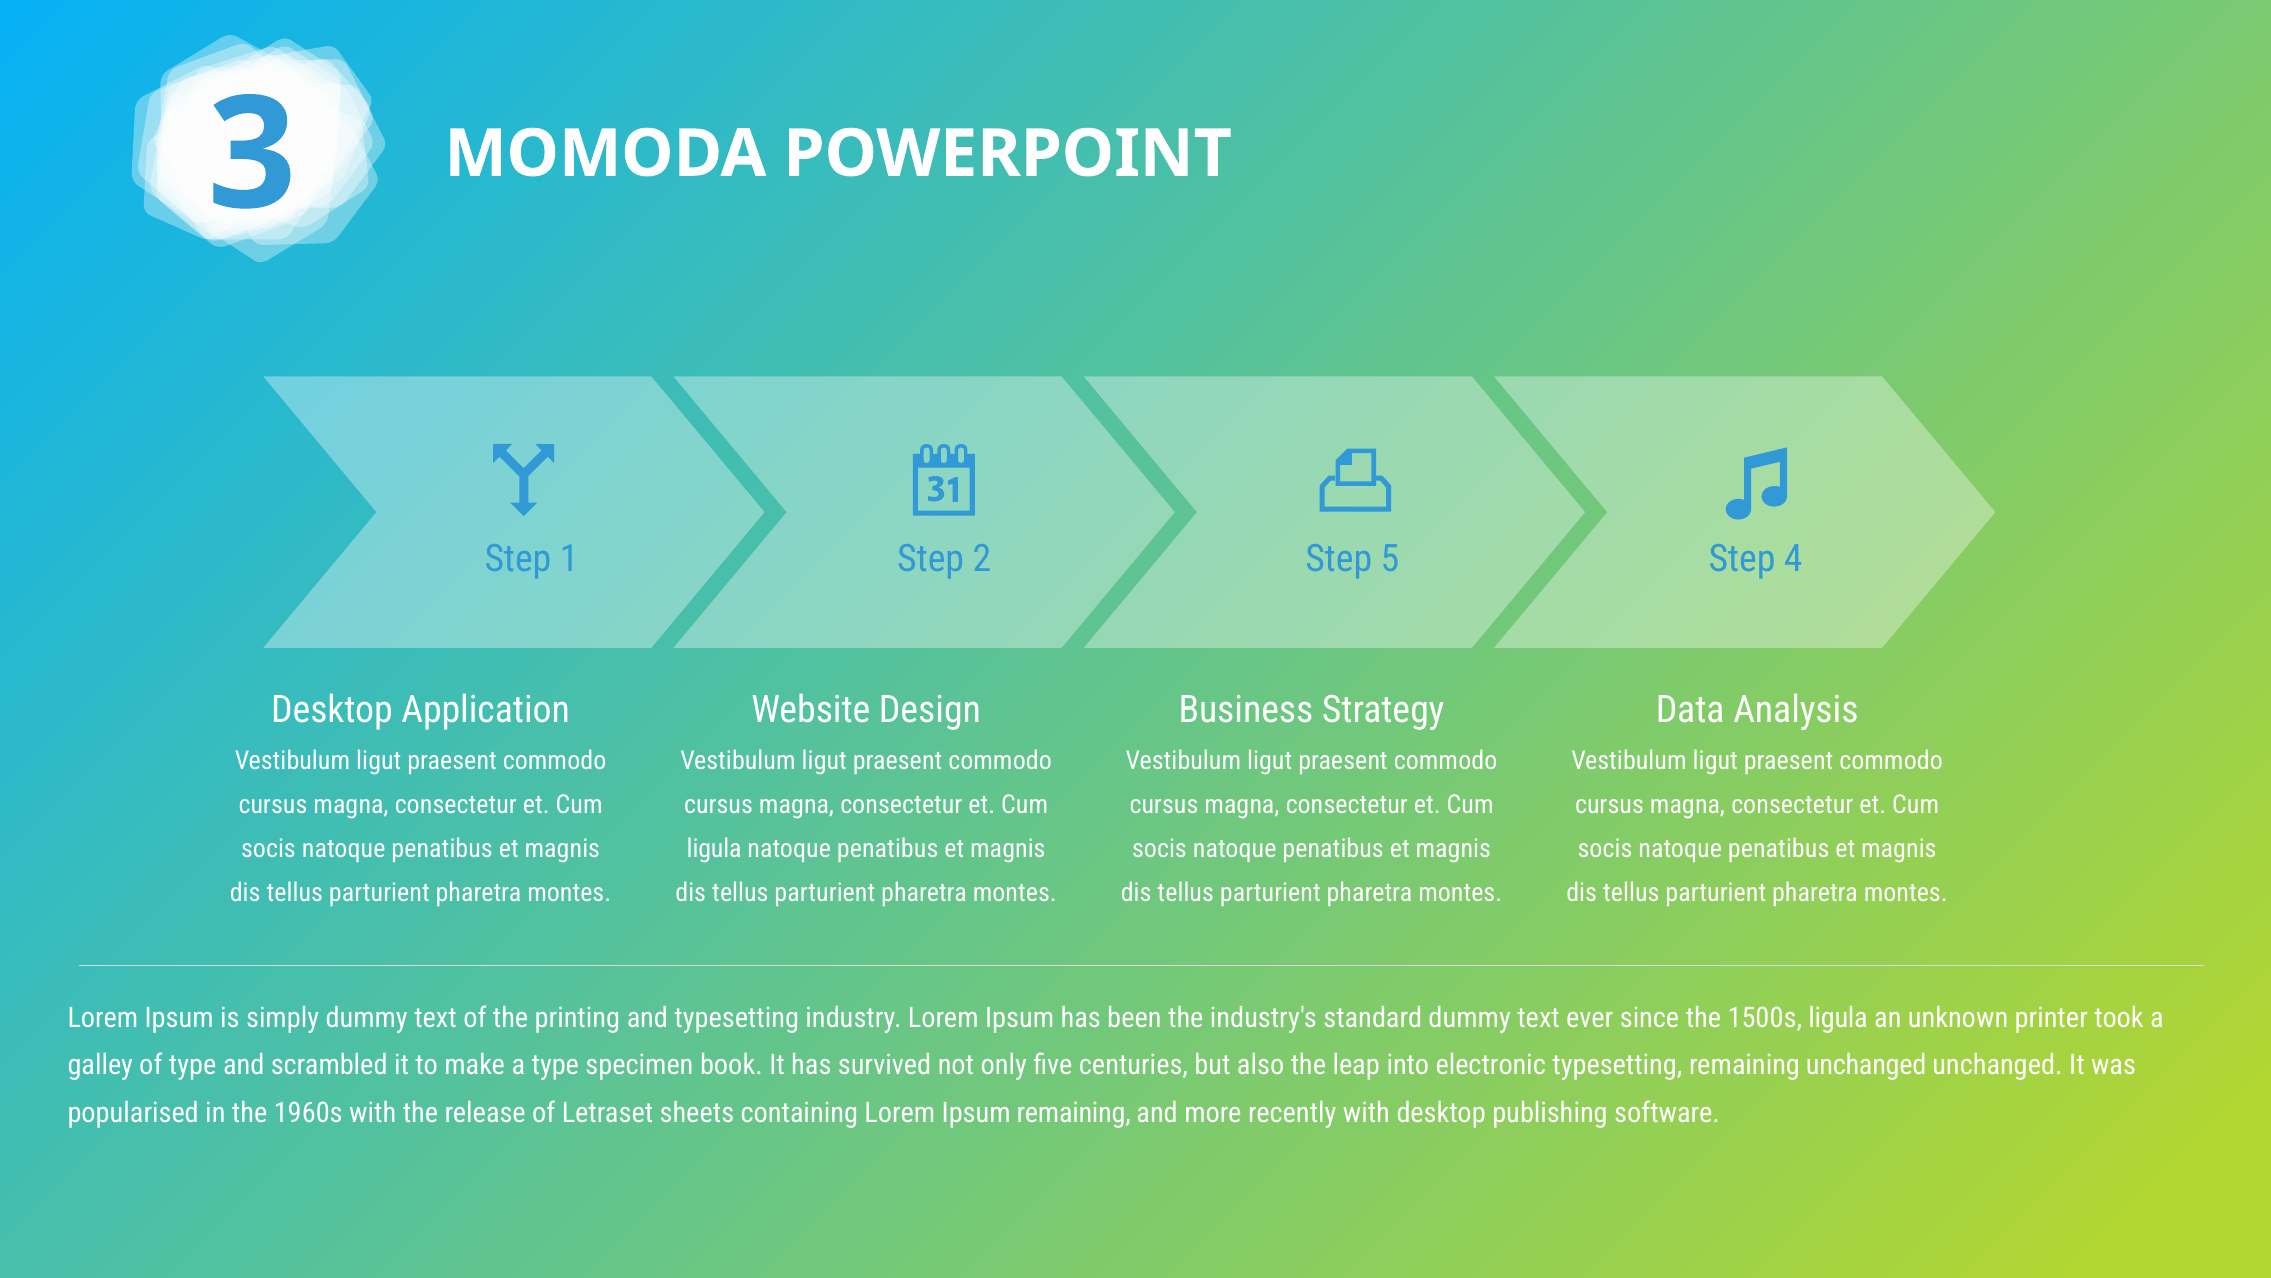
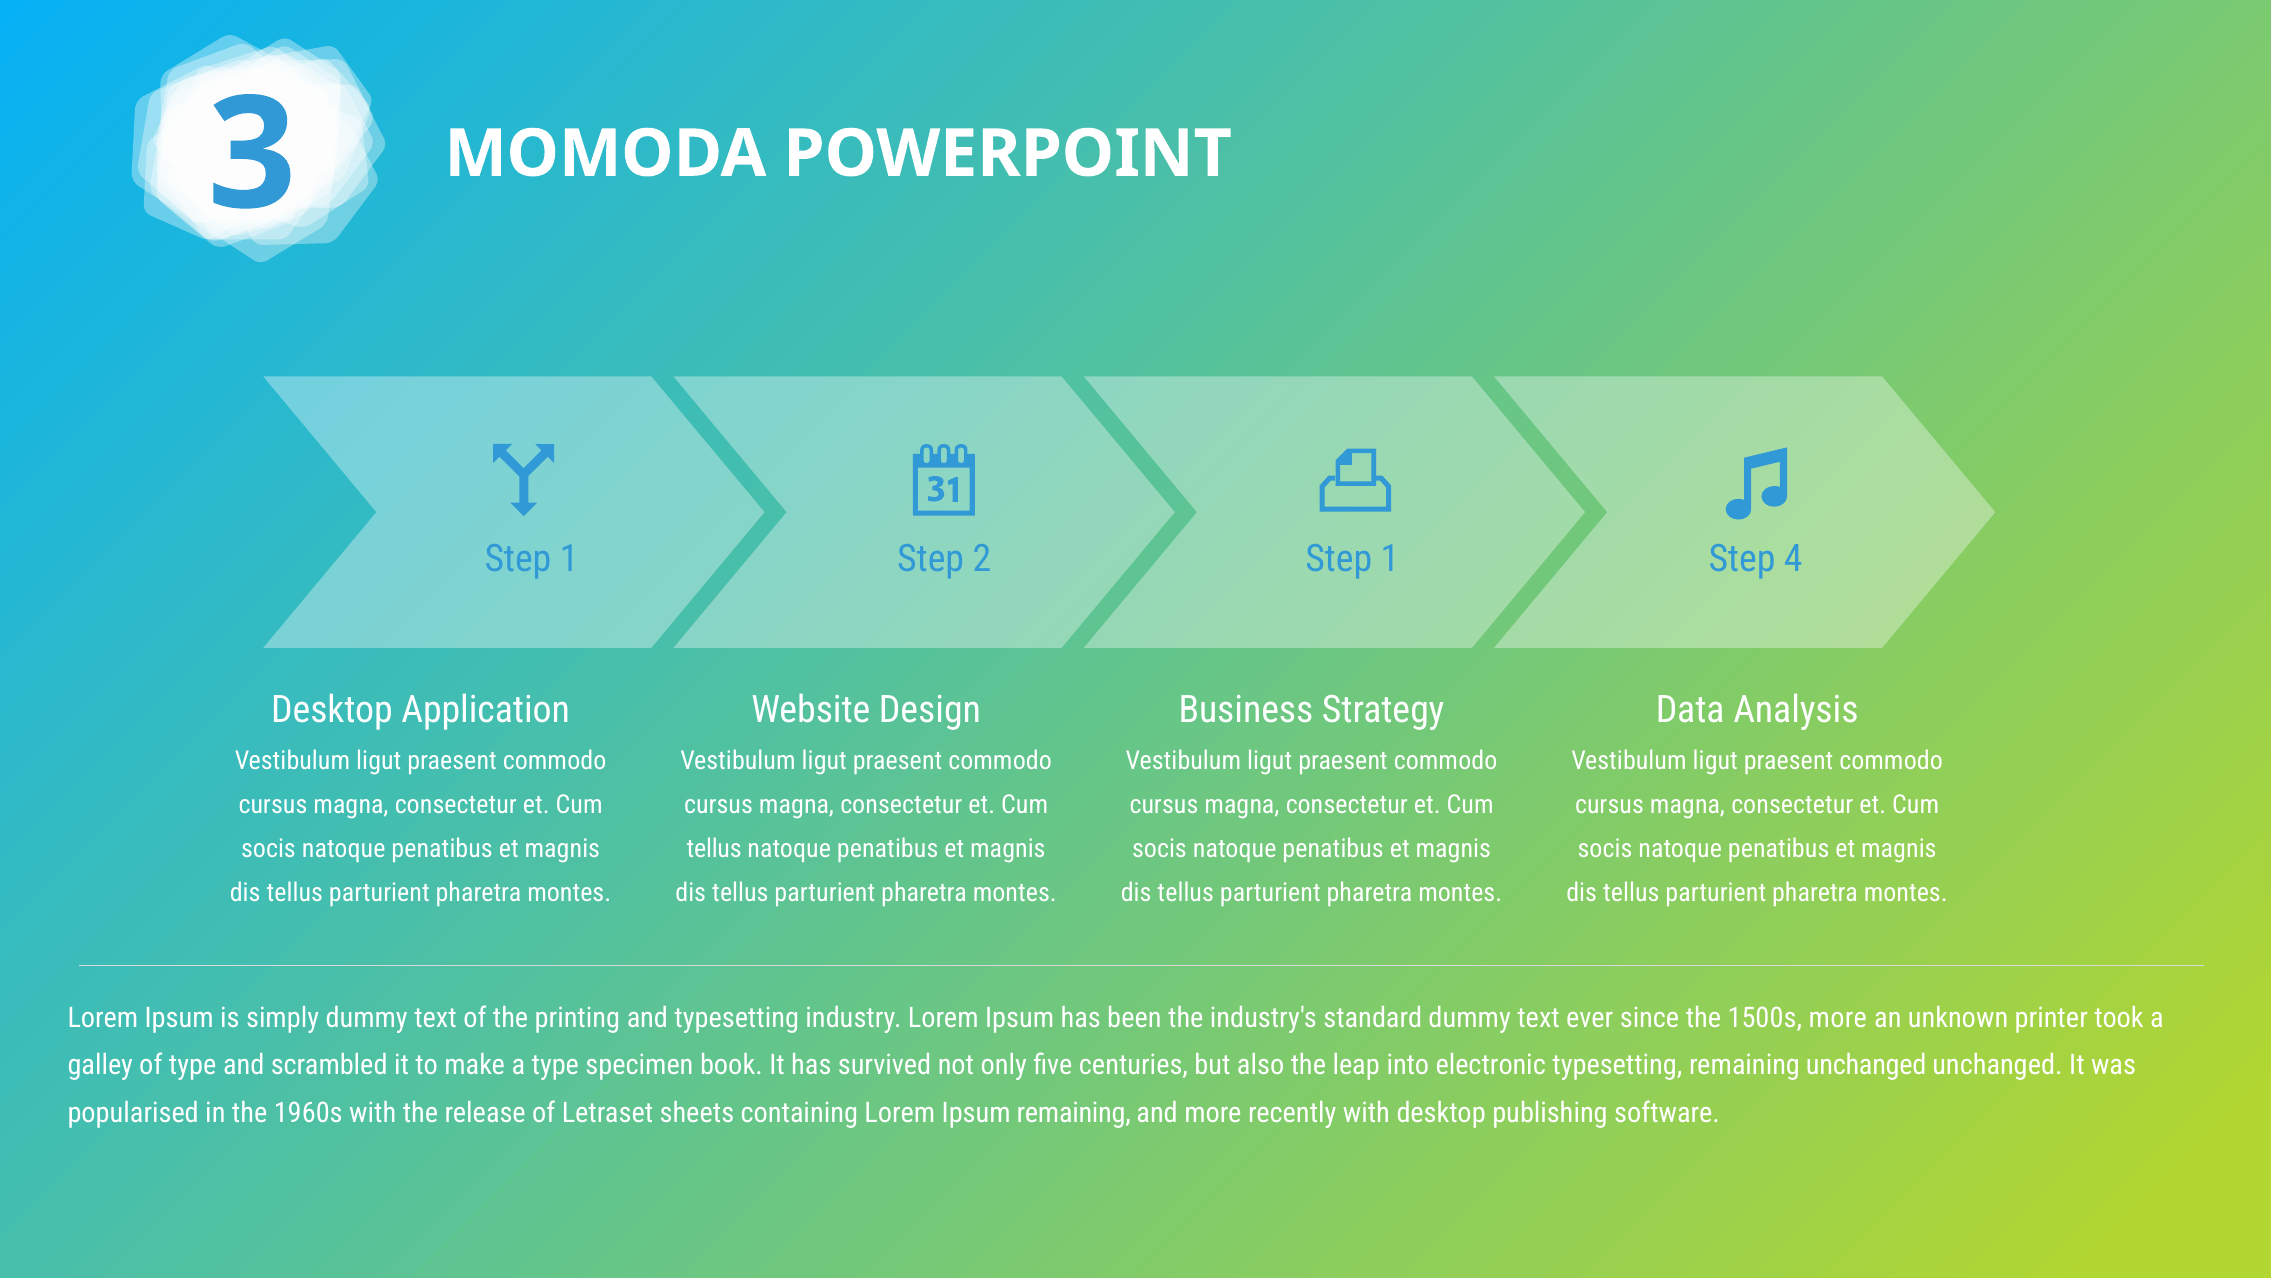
5: 5 -> 1 (1390, 559)
ligula: ligula -> tellus (714, 848)
1500s ligula: ligula -> more (1838, 1017)
